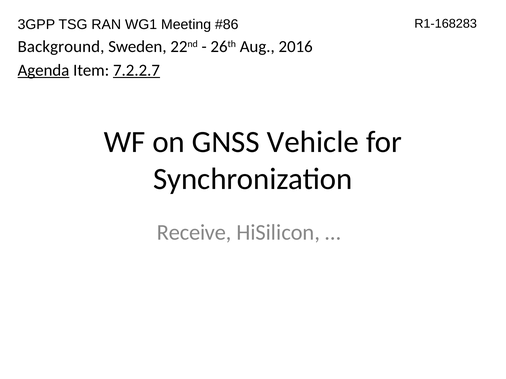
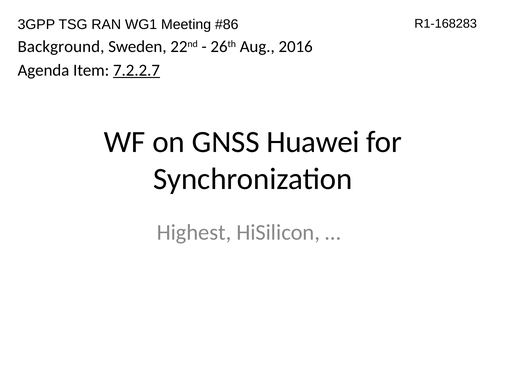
Agenda underline: present -> none (43, 70)
Vehicle: Vehicle -> Huawei (313, 142)
Receive: Receive -> Highest (194, 233)
